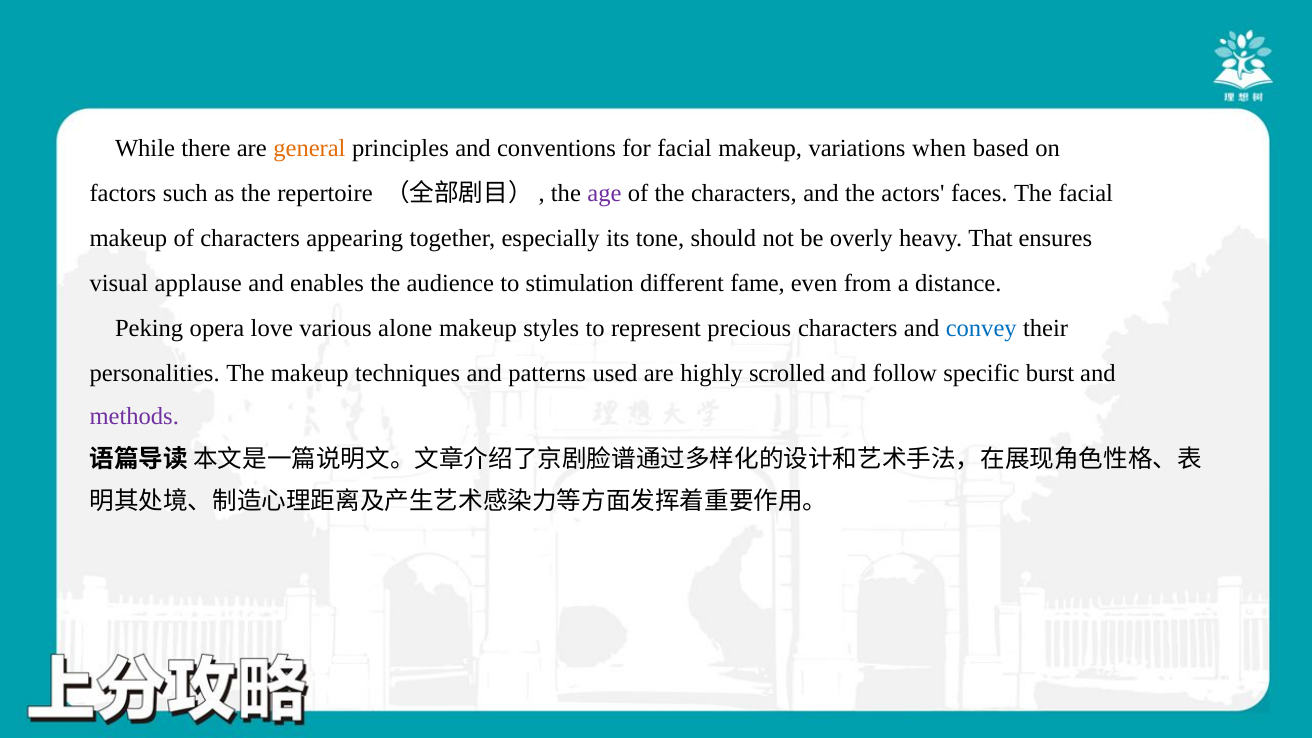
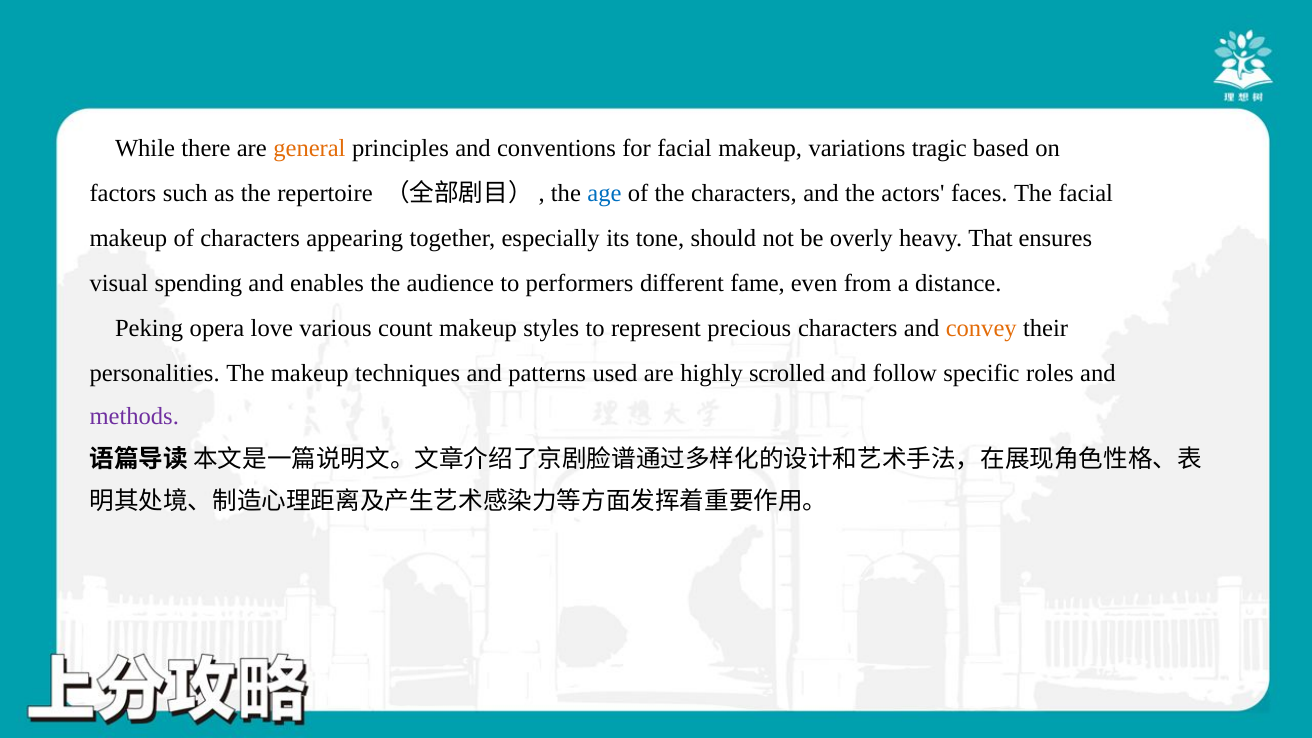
when: when -> tragic (939, 148)
age colour: purple -> blue (604, 193)
applause: applause -> spending (198, 284)
stimulation: stimulation -> performers (580, 284)
alone: alone -> count (405, 329)
convey colour: blue -> orange (981, 329)
burst: burst -> roles (1050, 374)
